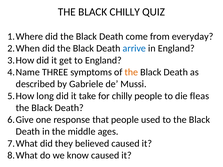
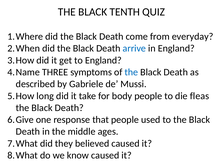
BLACK CHILLY: CHILLY -> TENTH (125, 12)
the colour: orange -> blue (131, 72)
for chilly: chilly -> body (122, 96)
